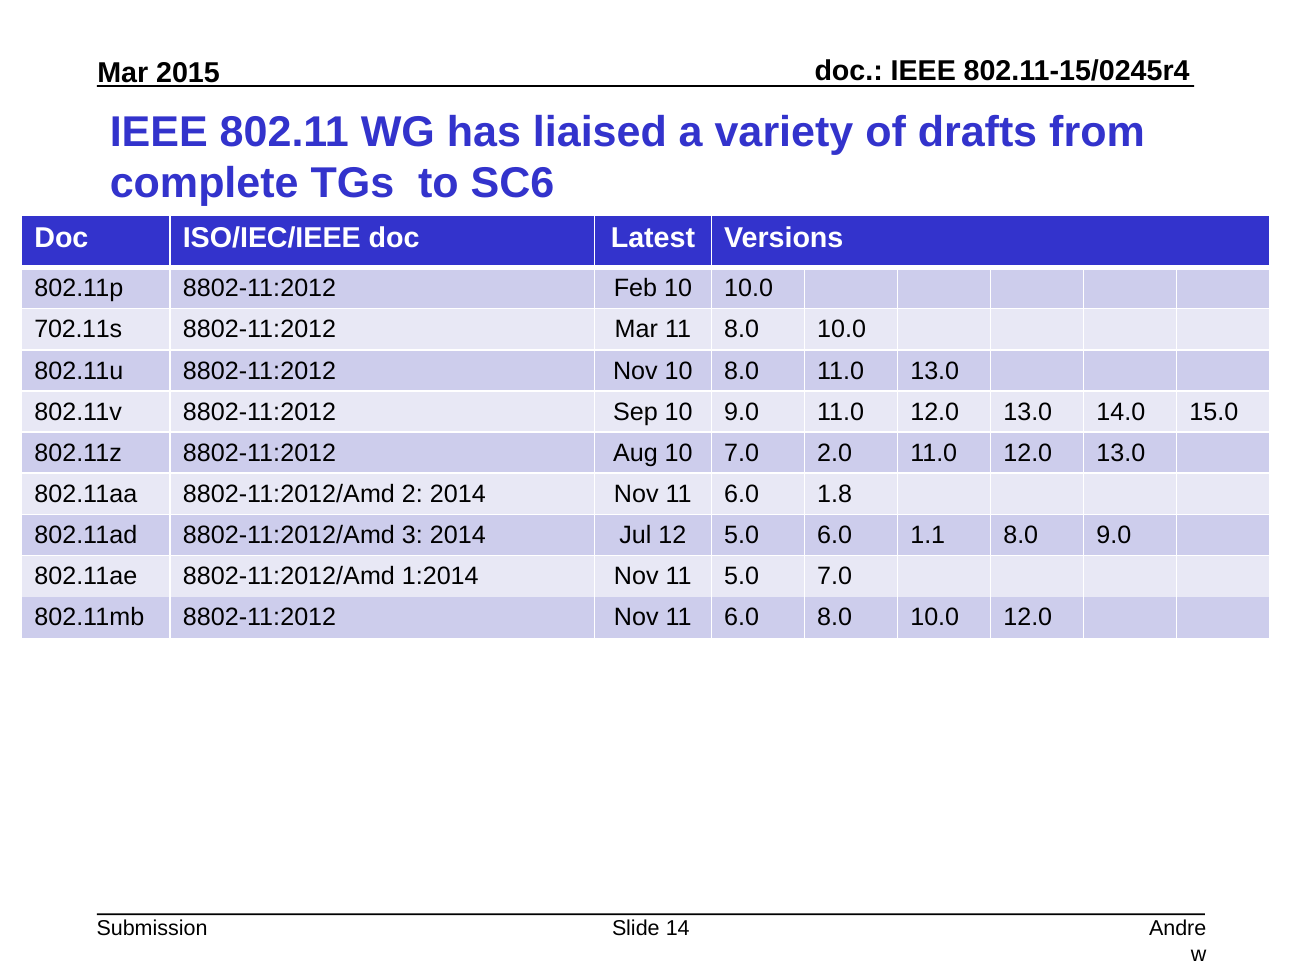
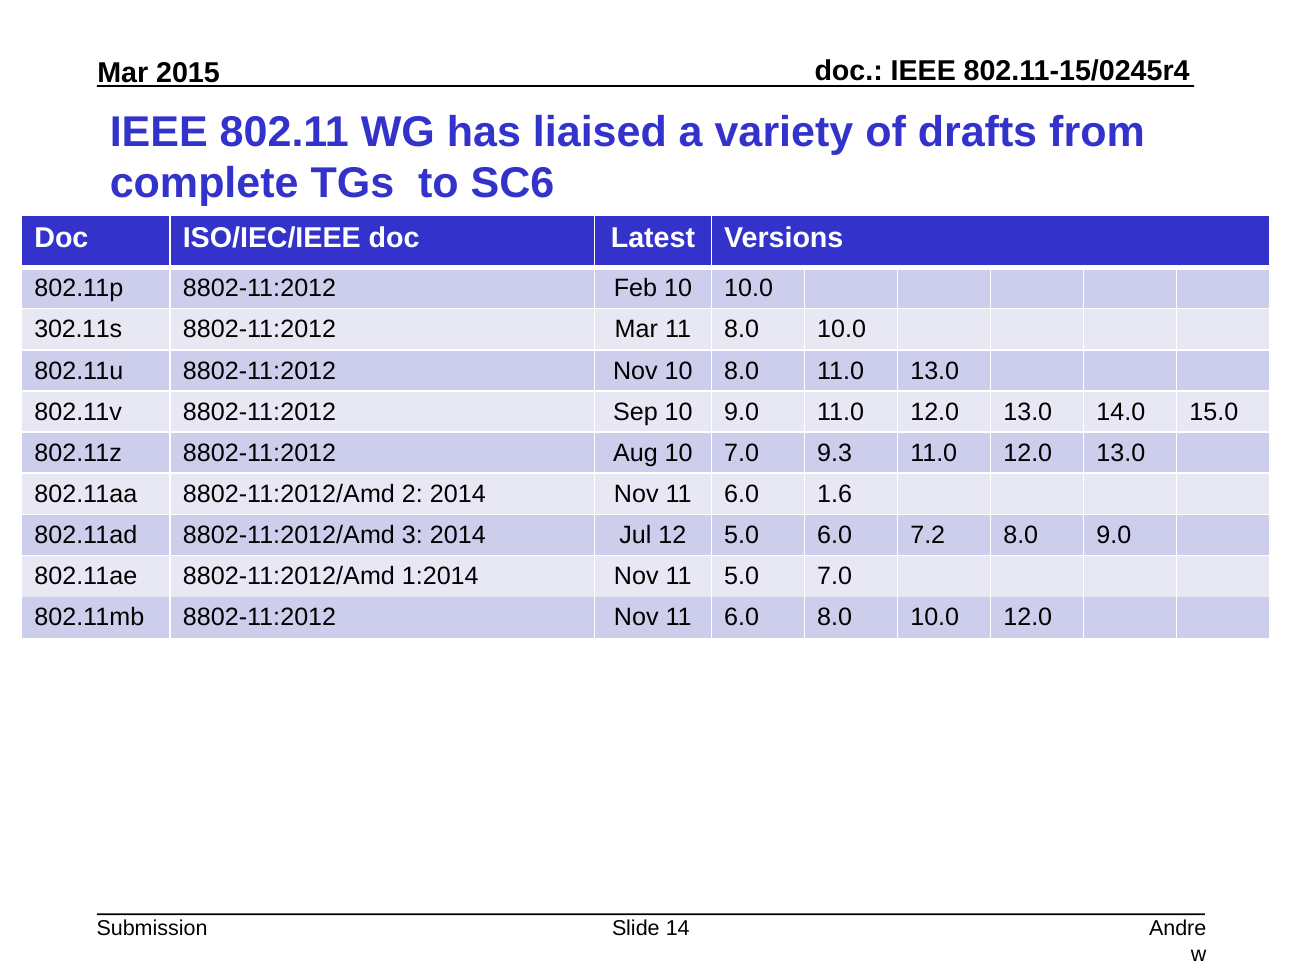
702.11s: 702.11s -> 302.11s (78, 330)
2.0: 2.0 -> 9.3 (835, 453)
1.8: 1.8 -> 1.6 (835, 494)
1.1: 1.1 -> 7.2 (928, 536)
